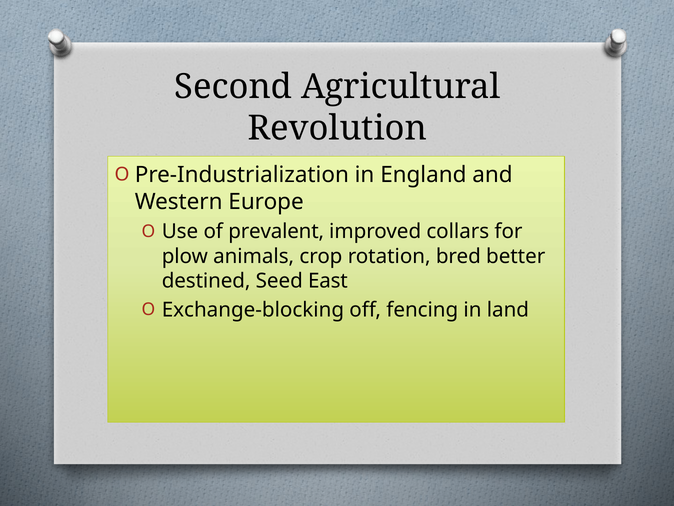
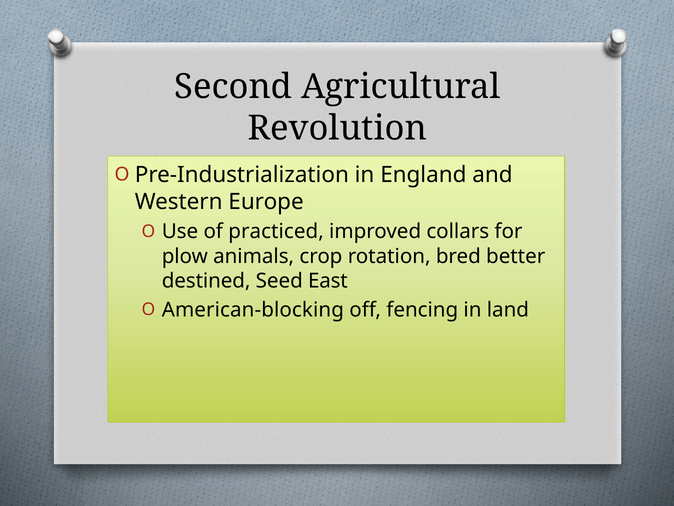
prevalent: prevalent -> practiced (276, 231)
Exchange-blocking: Exchange-blocking -> American-blocking (253, 310)
